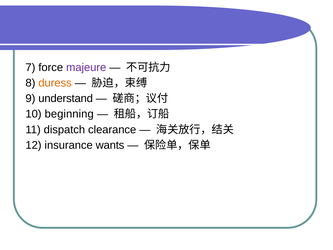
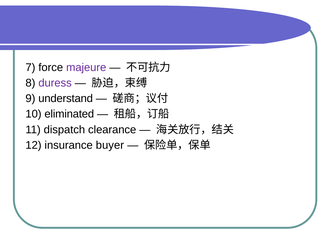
duress colour: orange -> purple (55, 83)
beginning: beginning -> eliminated (69, 114)
wants: wants -> buyer (110, 145)
